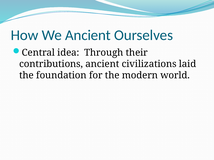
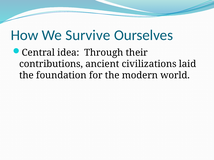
We Ancient: Ancient -> Survive (88, 35)
